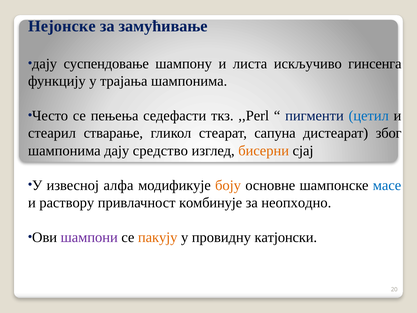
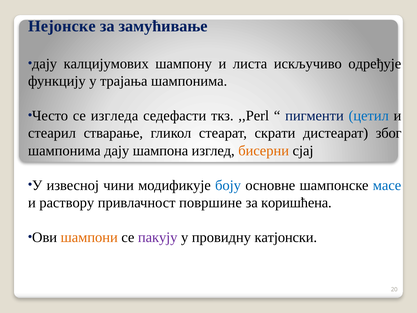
суспендовање: суспендовање -> калцијумових (106, 64)
гинсенга: гинсенга -> одређује (375, 64)
пењења: пењења -> изгледа (115, 116)
сапуна: сапуна -> скрати (275, 133)
средство: средство -> шампона (160, 150)
алфа: алфа -> чини (119, 185)
боју colour: orange -> blue (228, 185)
комбинује: комбинује -> површине (211, 203)
неопходно: неопходно -> коришћена (296, 203)
шампони colour: purple -> orange (89, 237)
пакују colour: orange -> purple (158, 237)
